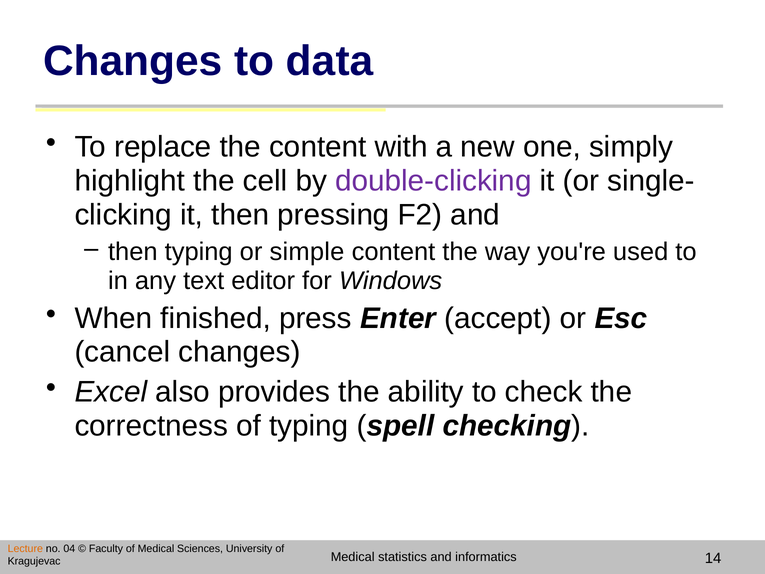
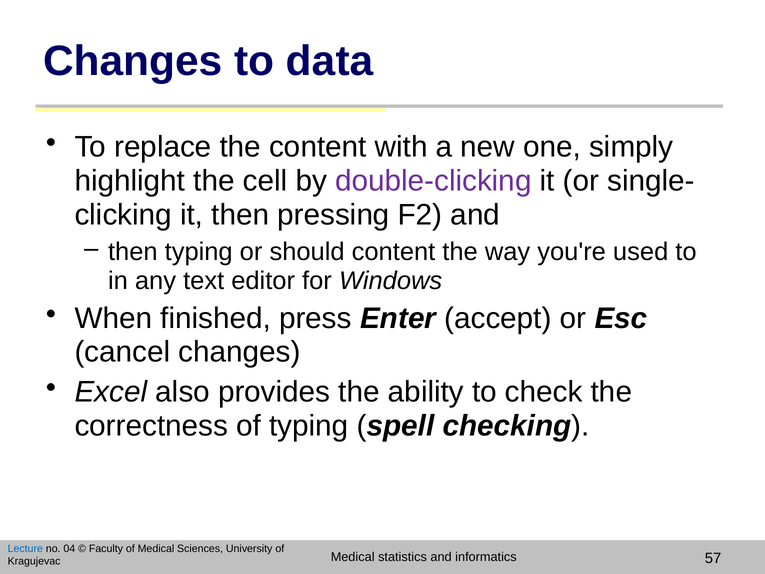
simple: simple -> should (307, 251)
Lecture colour: orange -> blue (25, 548)
14: 14 -> 57 (713, 558)
